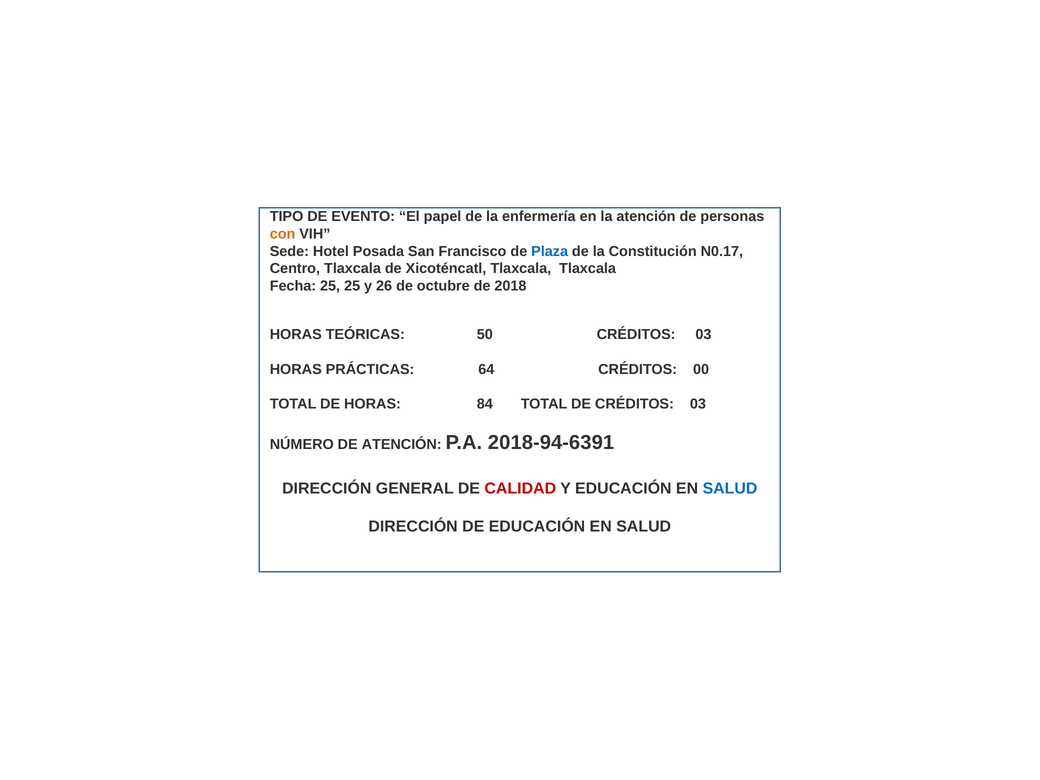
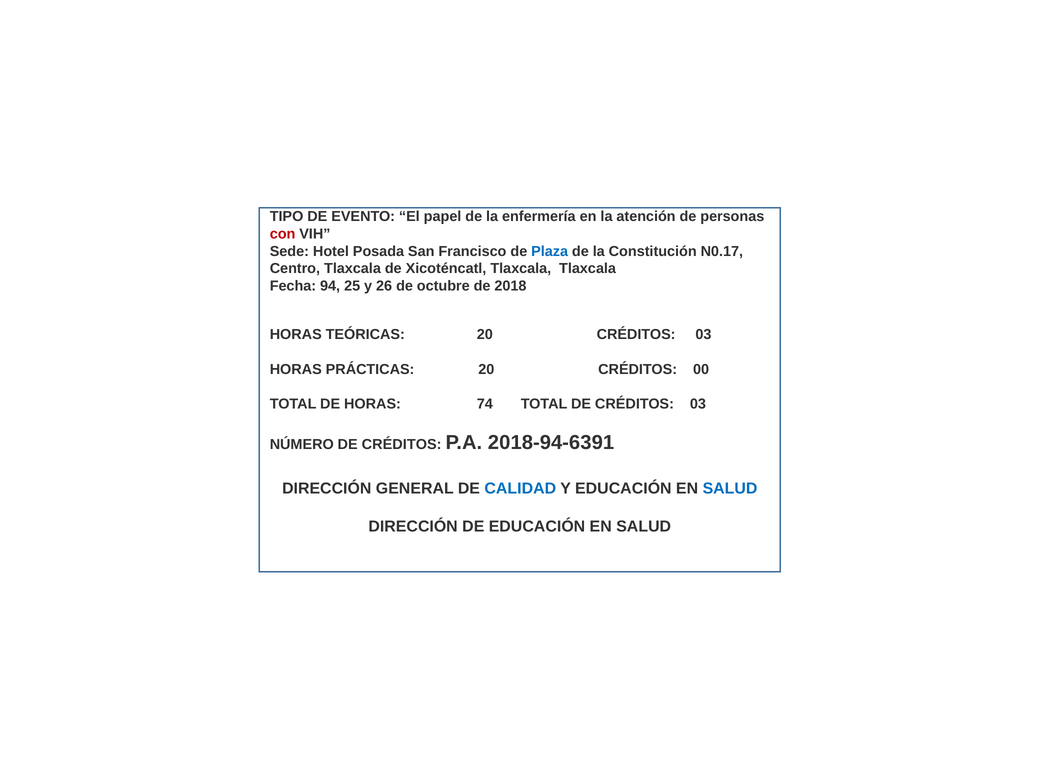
con colour: orange -> red (283, 234)
Fecha 25: 25 -> 94 (330, 286)
TEÓRICAS 50: 50 -> 20 (485, 335)
PRÁCTICAS 64: 64 -> 20 (486, 369)
84: 84 -> 74 (485, 404)
NÚMERO DE ATENCIÓN: ATENCIÓN -> CRÉDITOS (402, 445)
CALIDAD colour: red -> blue (520, 488)
